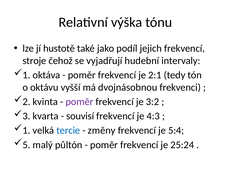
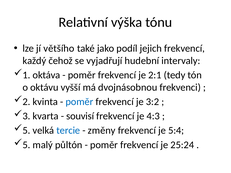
hustotě: hustotě -> většího (59, 48)
stroje: stroje -> každý (34, 61)
poměr colour: purple -> blue (79, 102)
1: 1 -> 5 (26, 131)
